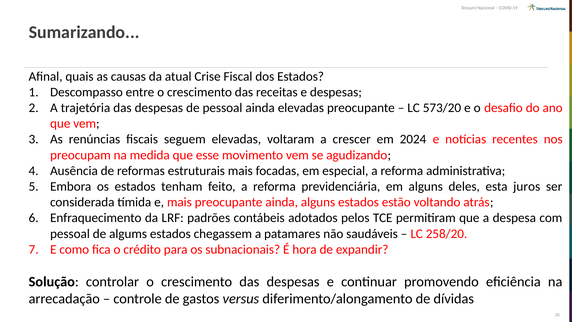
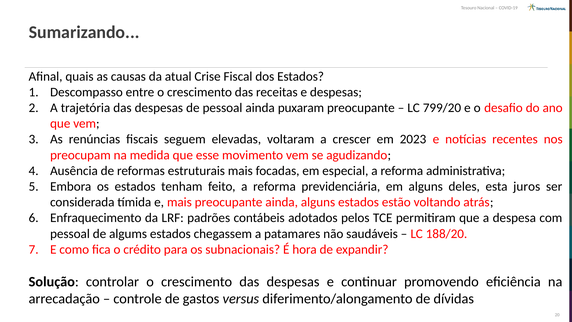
ainda elevadas: elevadas -> puxaram (301, 108)
573/20: 573/20 -> 799/20 (442, 108)
2024: 2024 -> 2023 (413, 139)
258/20: 258/20 -> 188/20 (447, 234)
